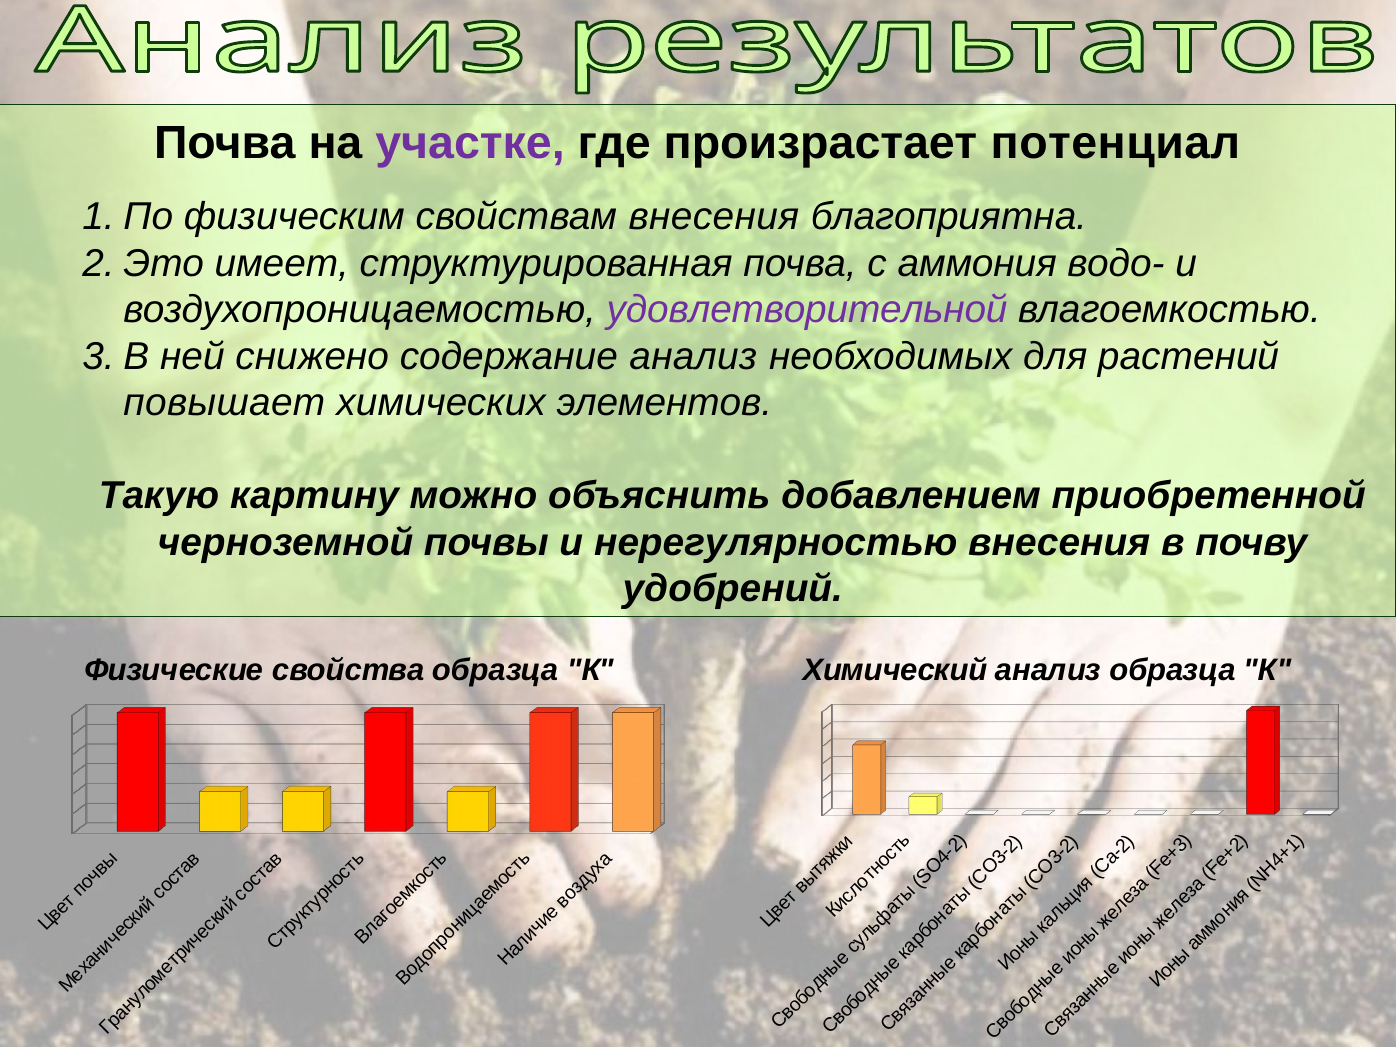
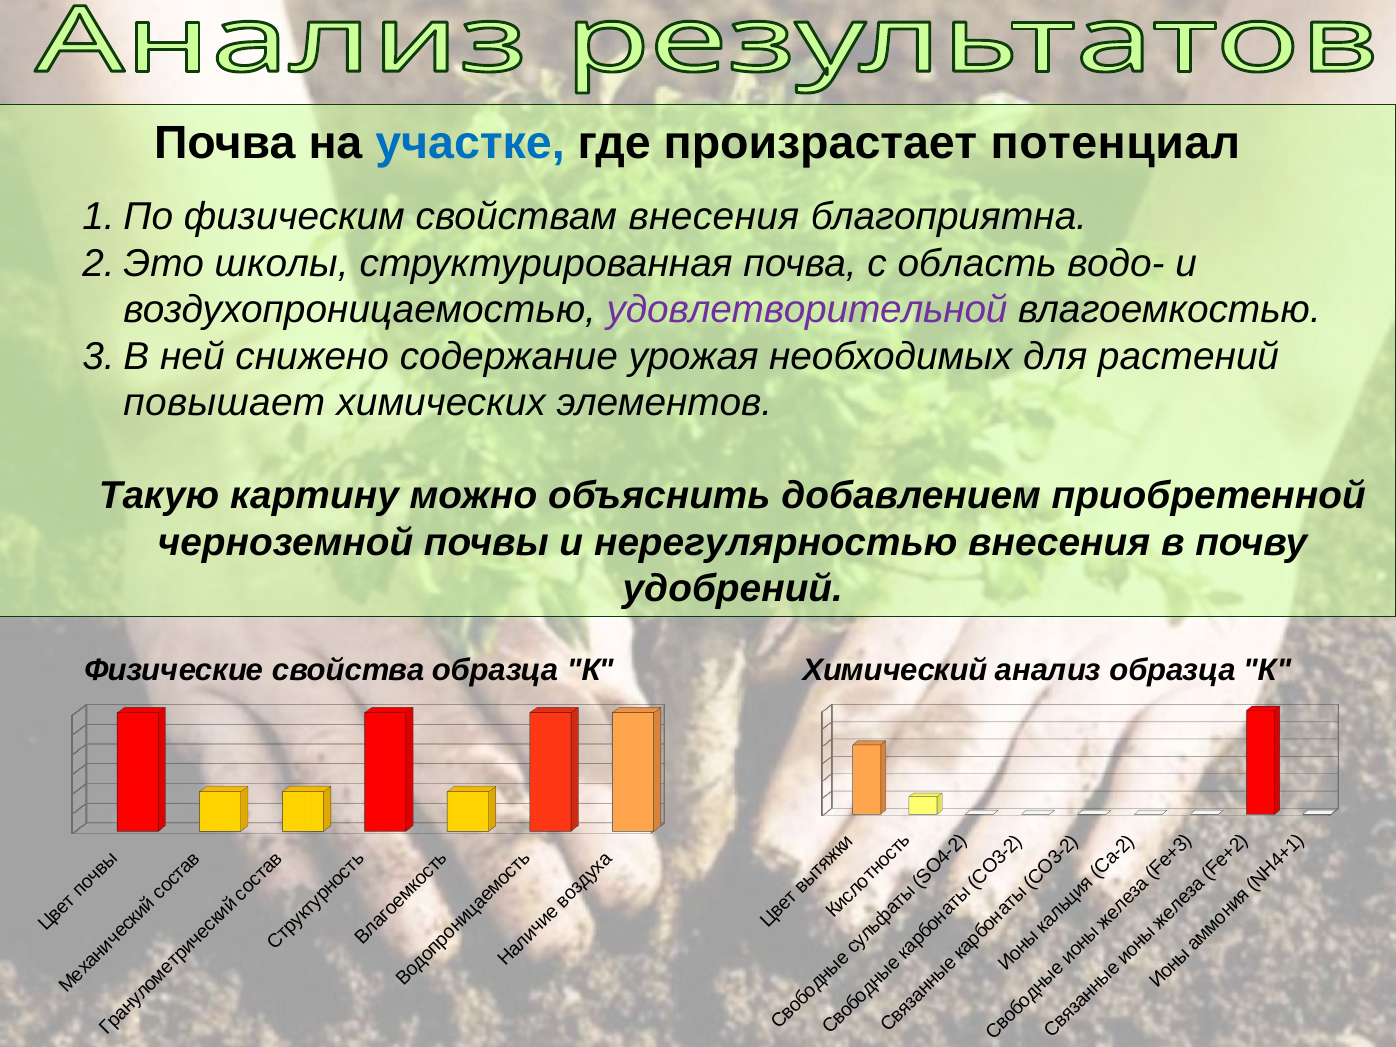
участке colour: purple -> blue (470, 143)
имеет: имеет -> школы (282, 263)
аммония: аммония -> область (977, 263)
содержание анализ: анализ -> урожая (694, 356)
